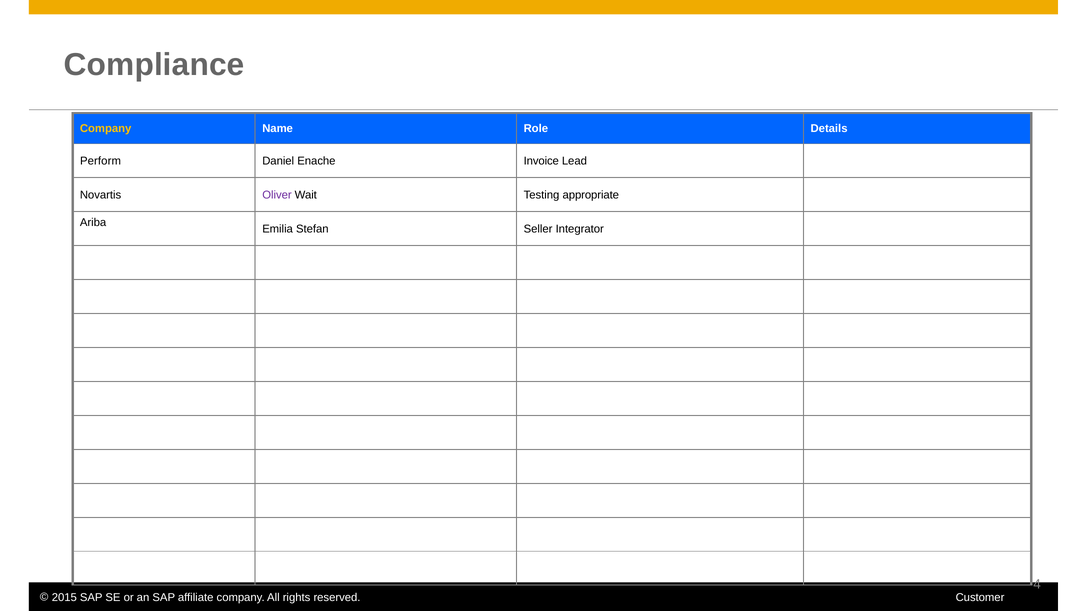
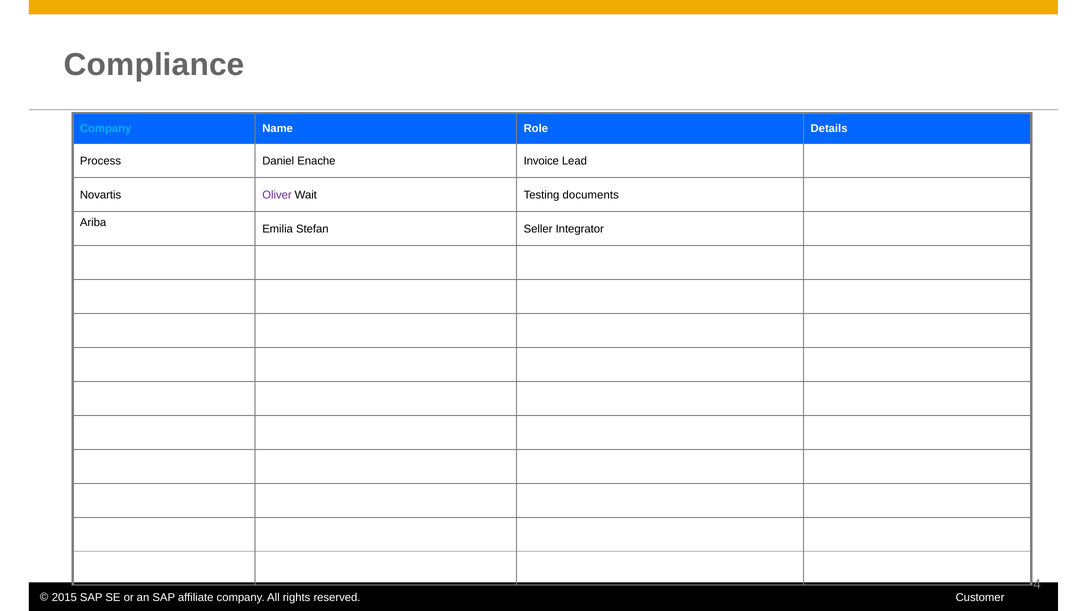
Company colour: yellow -> light blue (106, 129)
Perform: Perform -> Process (101, 161)
appropriate: appropriate -> documents (591, 195)
